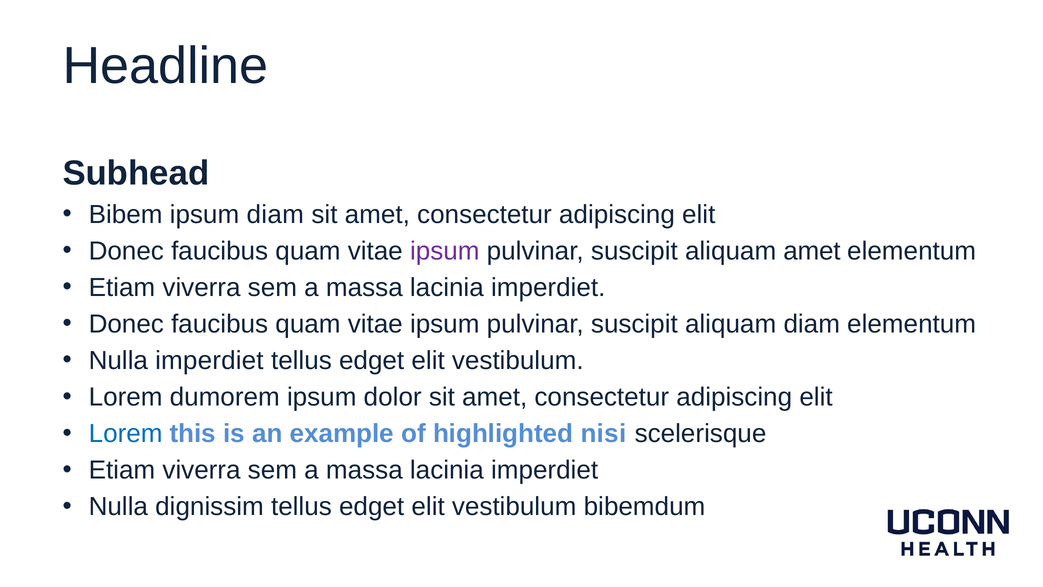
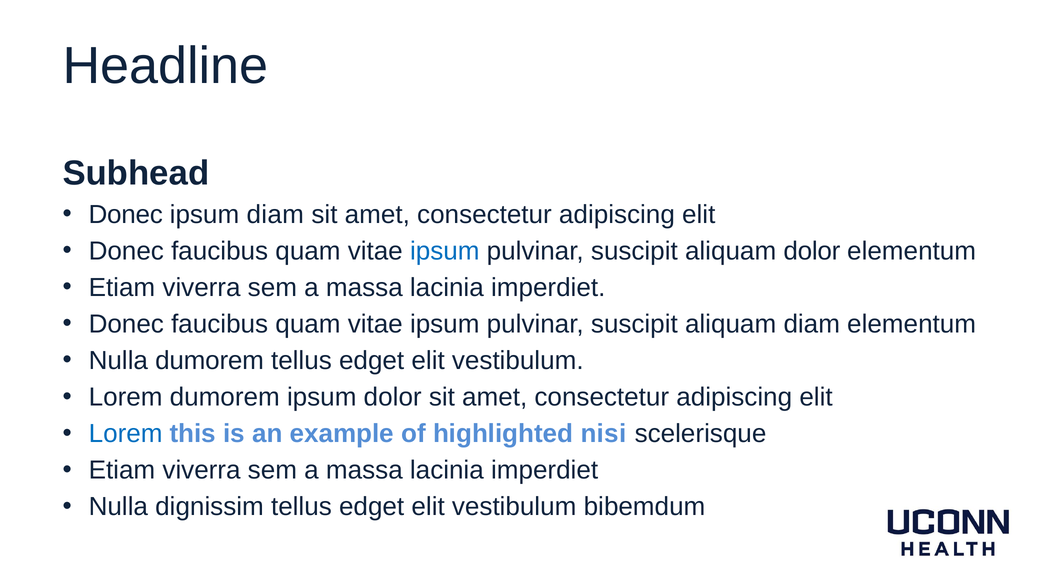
Bibem: Bibem -> Donec (126, 215)
ipsum colour: purple -> blue (445, 251)
aliquam amet: amet -> dolor (812, 251)
Nulla imperdiet: imperdiet -> dumorem (210, 361)
